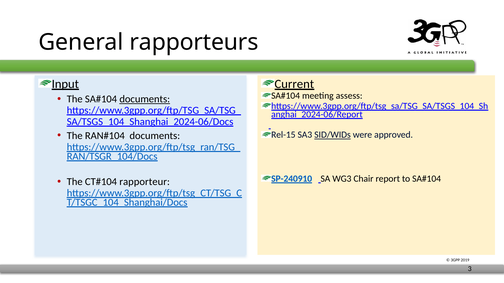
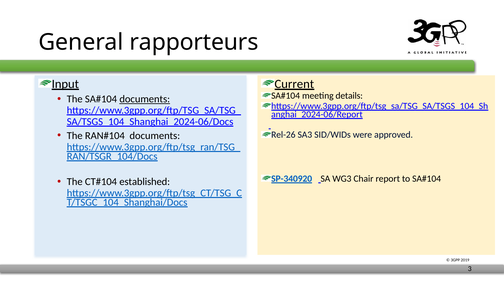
assess: assess -> details (349, 96)
Rel-15: Rel-15 -> Rel-26 (283, 135)
SID/WIDs underline: present -> none (333, 135)
SP-240910: SP-240910 -> SP-340920 (292, 179)
rapporteur: rapporteur -> established (145, 182)
